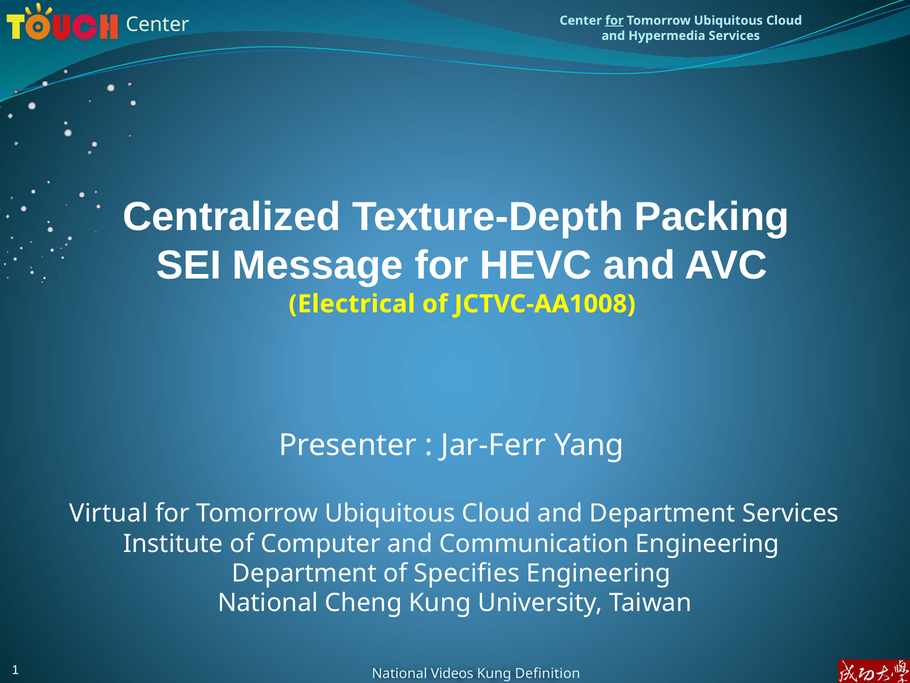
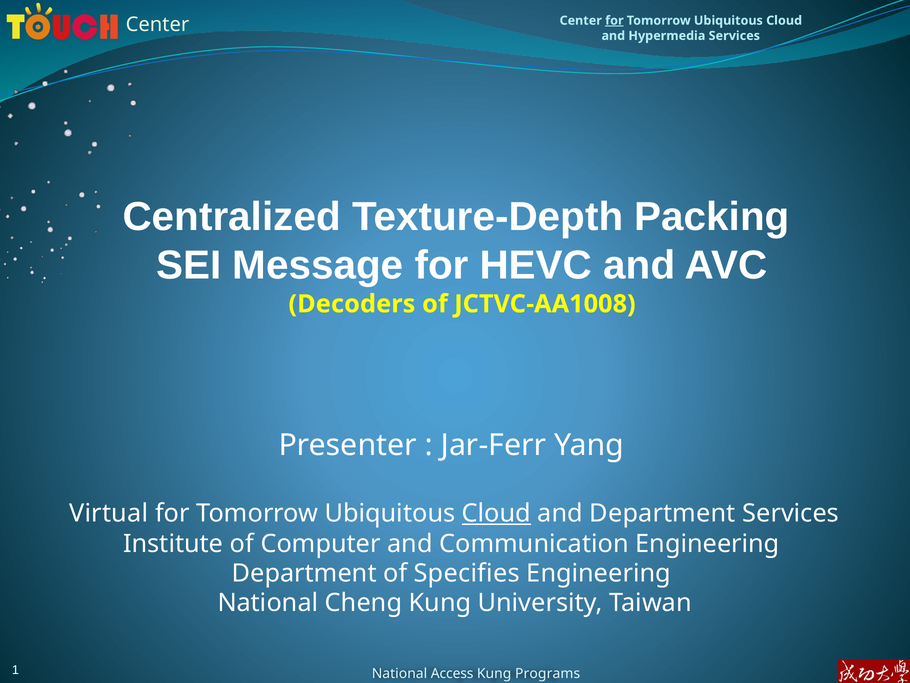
Electrical: Electrical -> Decoders (352, 304)
Cloud underline: none -> present (496, 513)
Videos: Videos -> Access (452, 673)
Definition: Definition -> Programs (548, 673)
